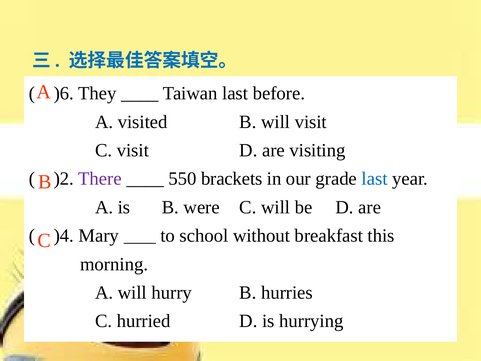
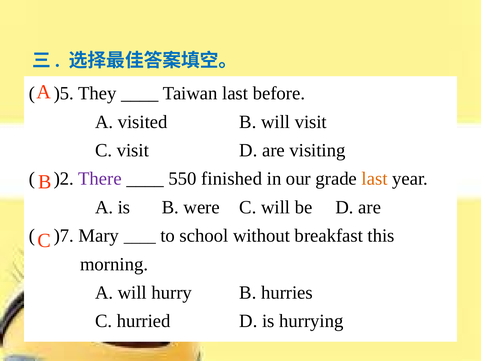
)6: )6 -> )5 (64, 93)
brackets: brackets -> finished (232, 179)
last colour: blue -> orange (375, 179)
)4: )4 -> )7 (64, 236)
